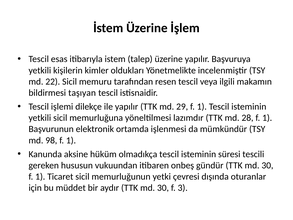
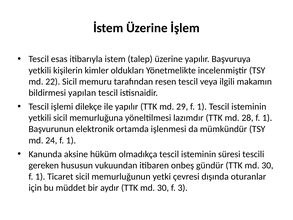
taşıyan: taşıyan -> yapılan (82, 93)
98: 98 -> 24 (51, 140)
